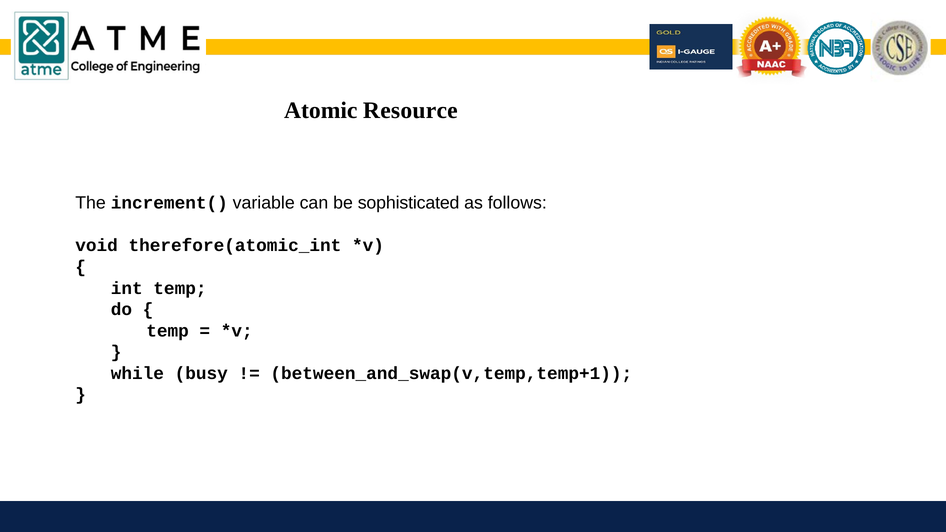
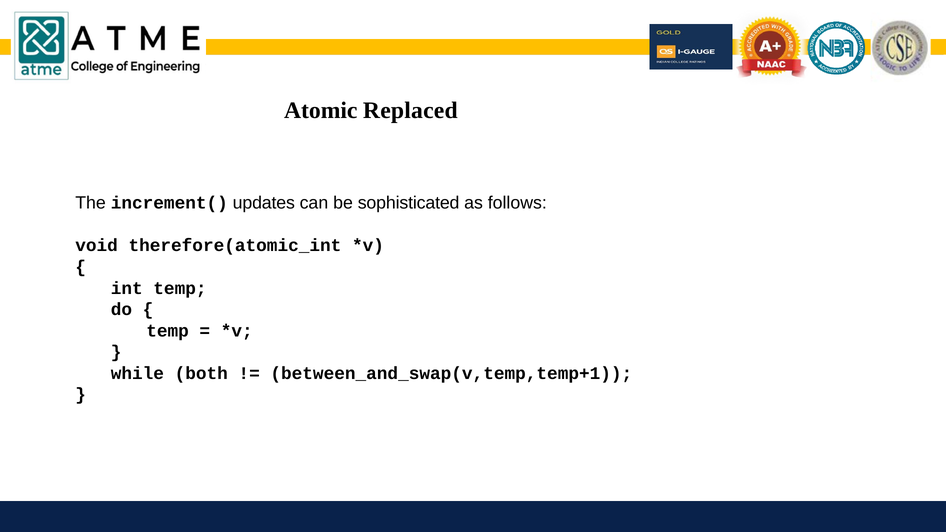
Resource: Resource -> Replaced (410, 111)
variable: variable -> updates (264, 203)
busy: busy -> both (201, 373)
